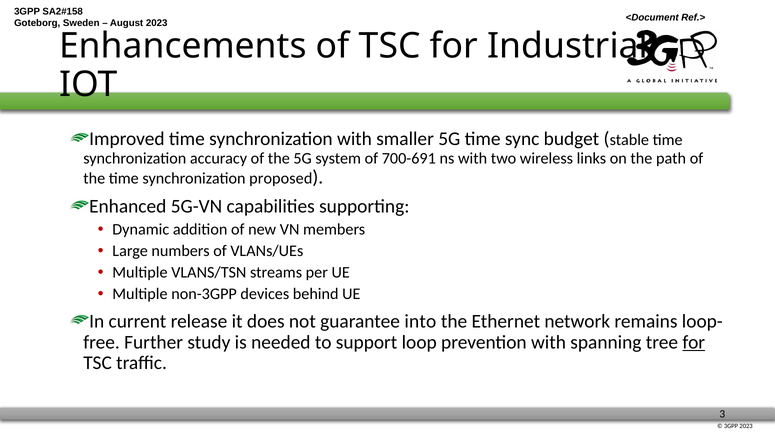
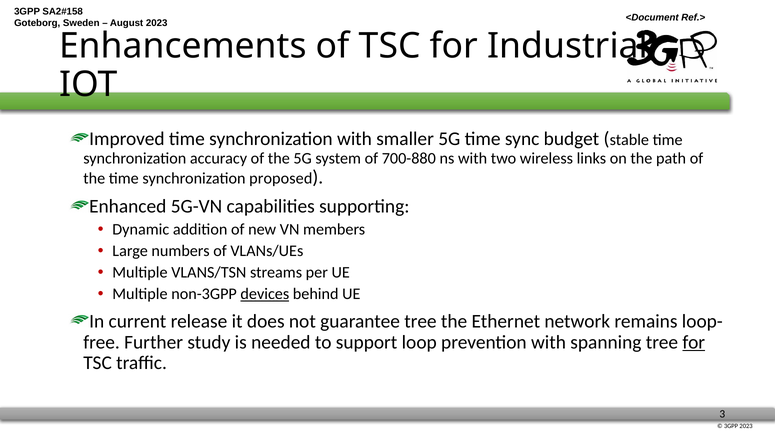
700-691: 700-691 -> 700-880 (409, 158)
devices underline: none -> present (265, 294)
guarantee into: into -> tree (420, 321)
